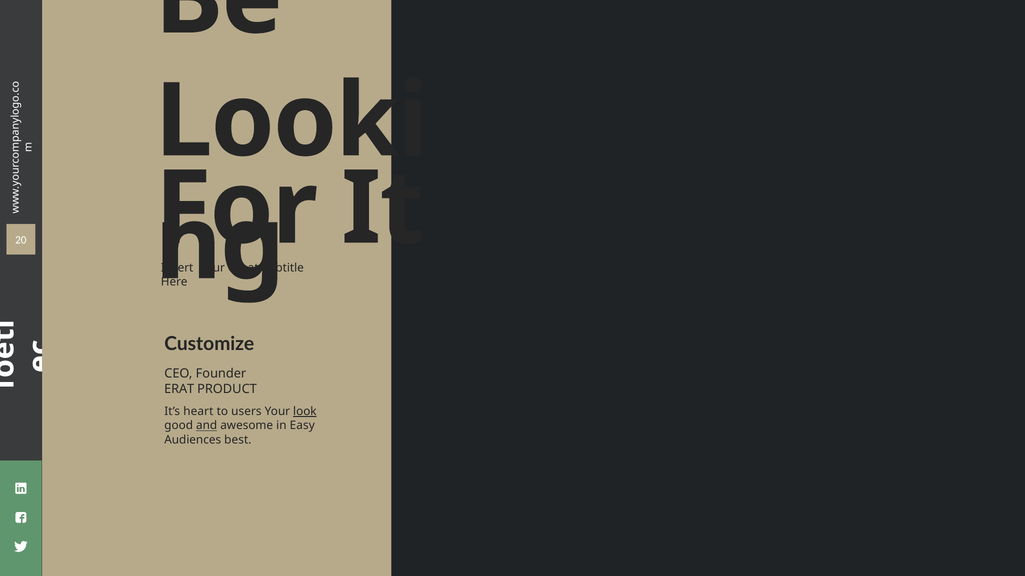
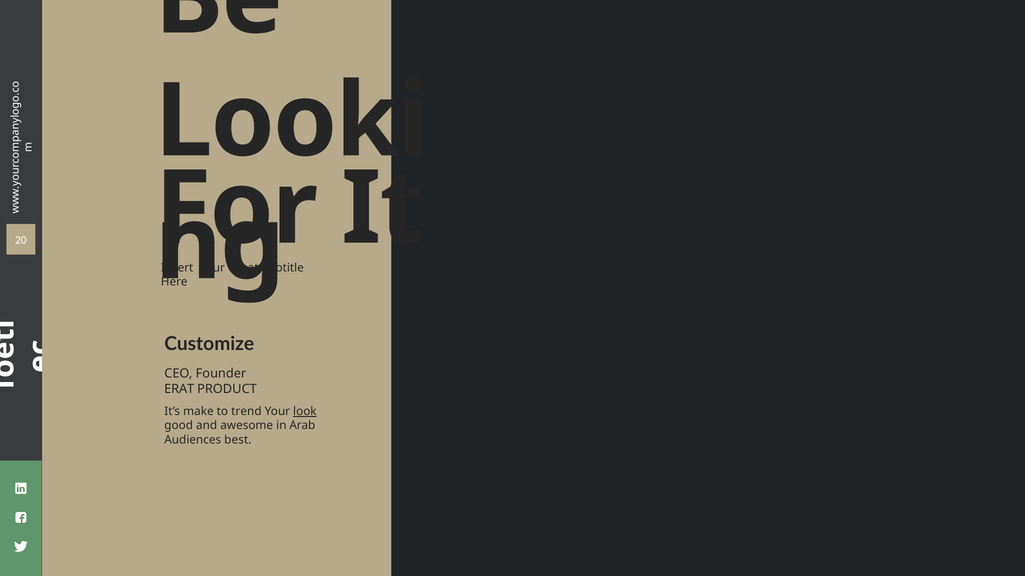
heart: heart -> make (198, 412)
users: users -> trend (246, 412)
and underline: present -> none (207, 426)
Easy: Easy -> Arab (302, 426)
